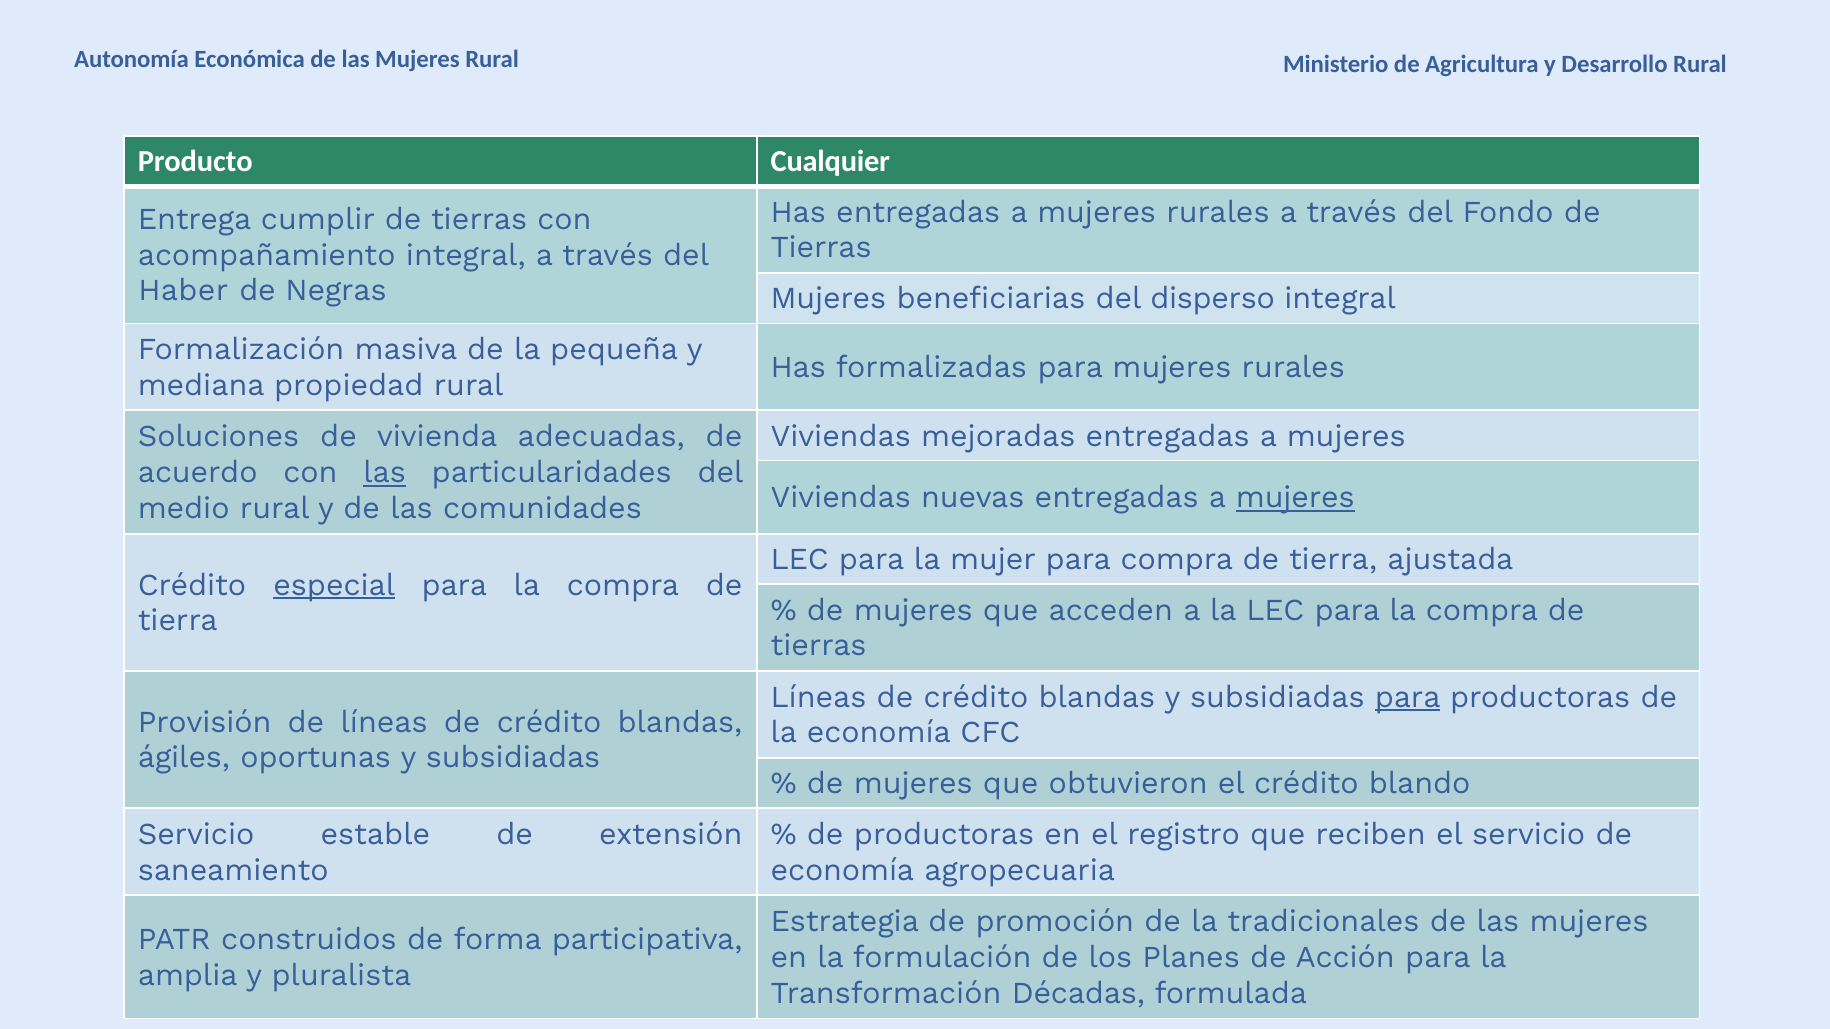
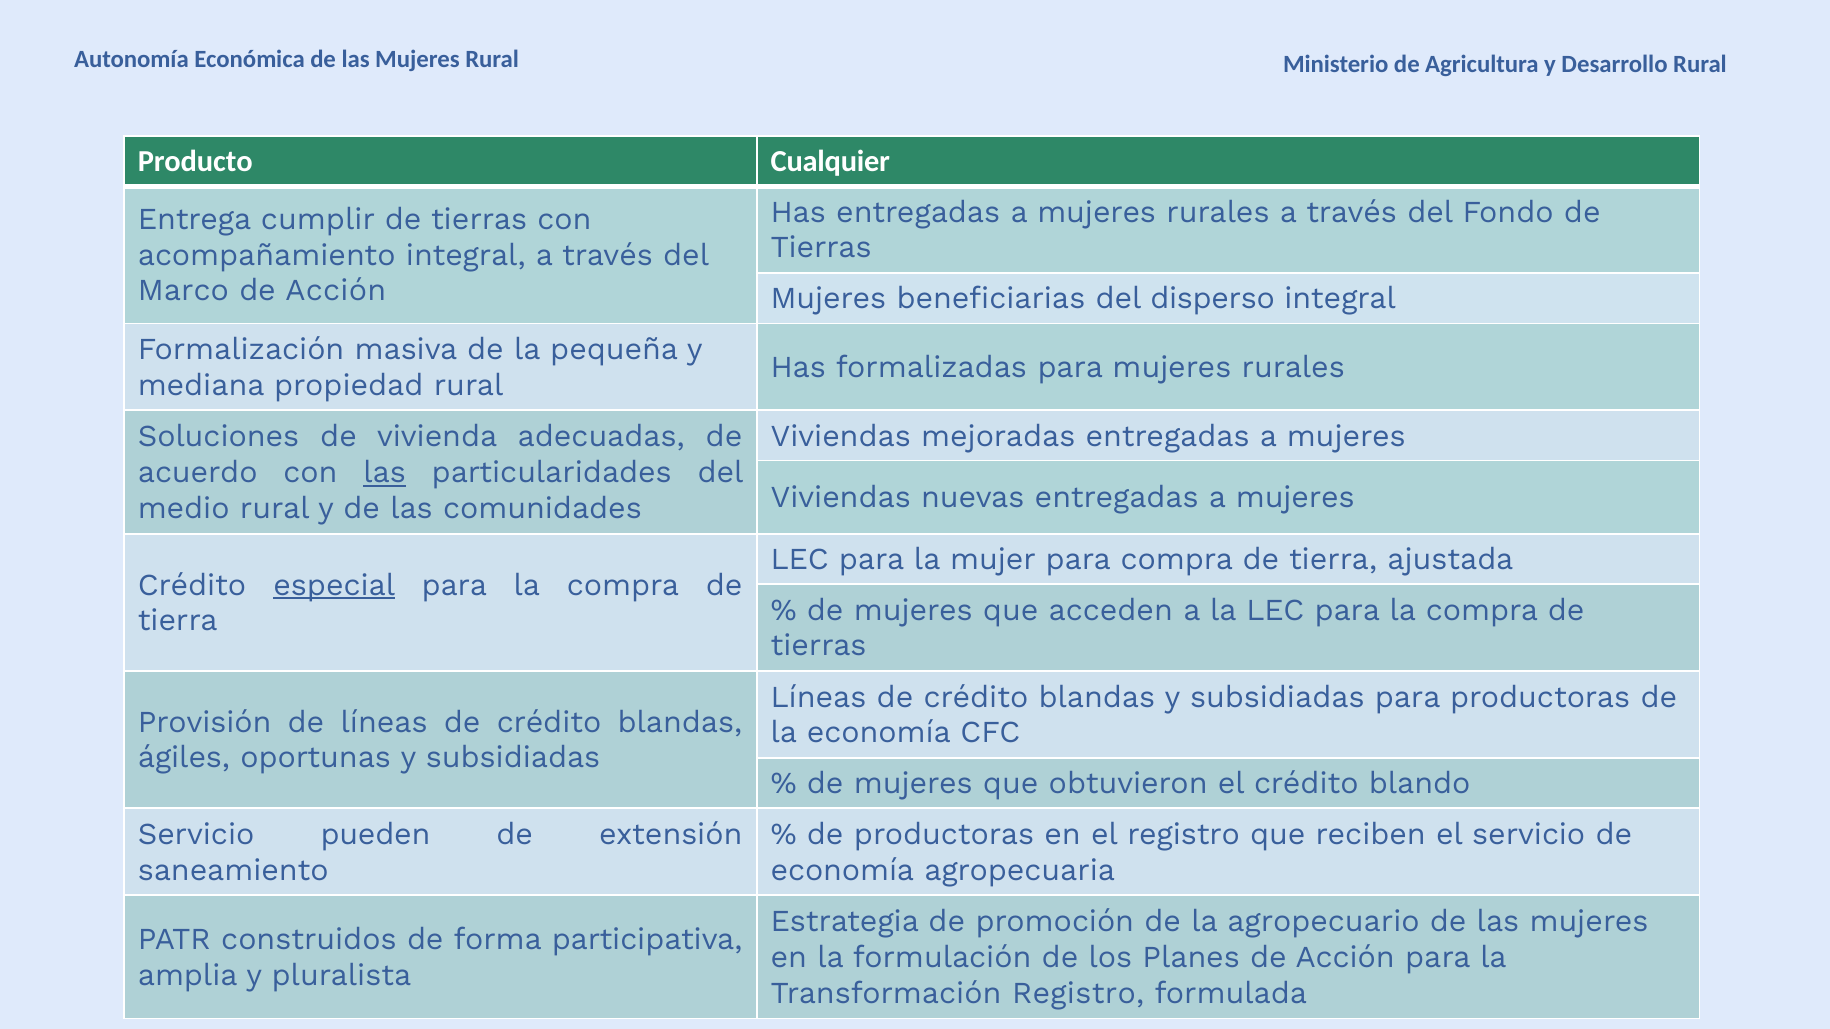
Haber: Haber -> Marco (183, 291)
Negras: Negras -> Acción (336, 291)
mujeres underline: present -> none (1295, 498)
para underline: present -> none (1408, 697)
estable: estable -> pueden (375, 835)
tradicionales: tradicionales -> agropecuario (1324, 922)
Transformación Décadas: Décadas -> Registro (1078, 993)
